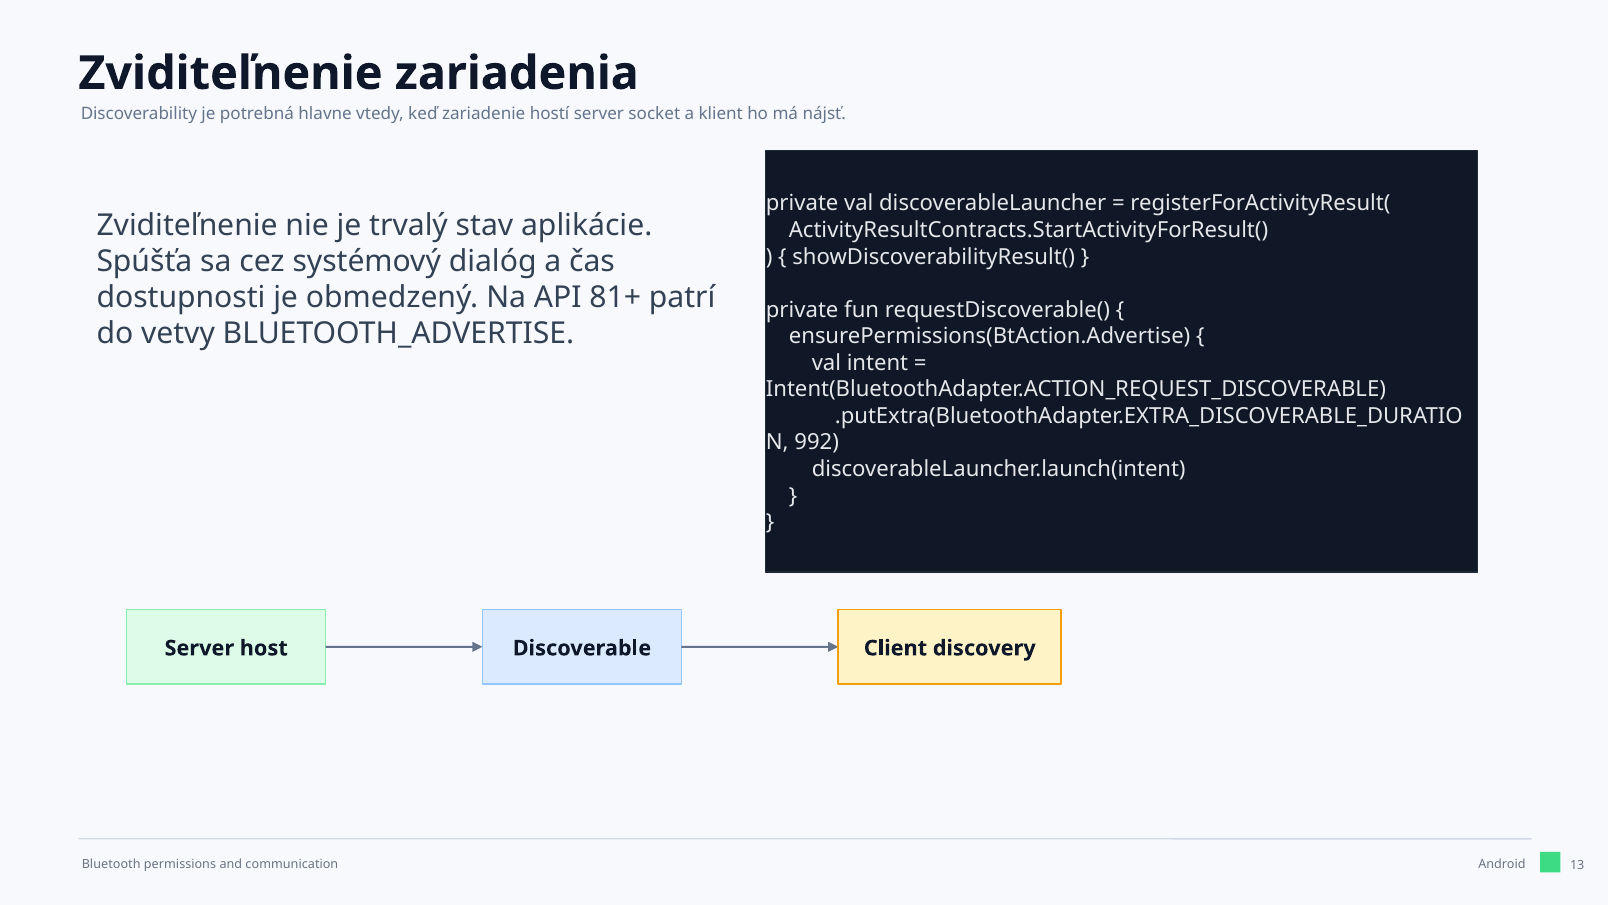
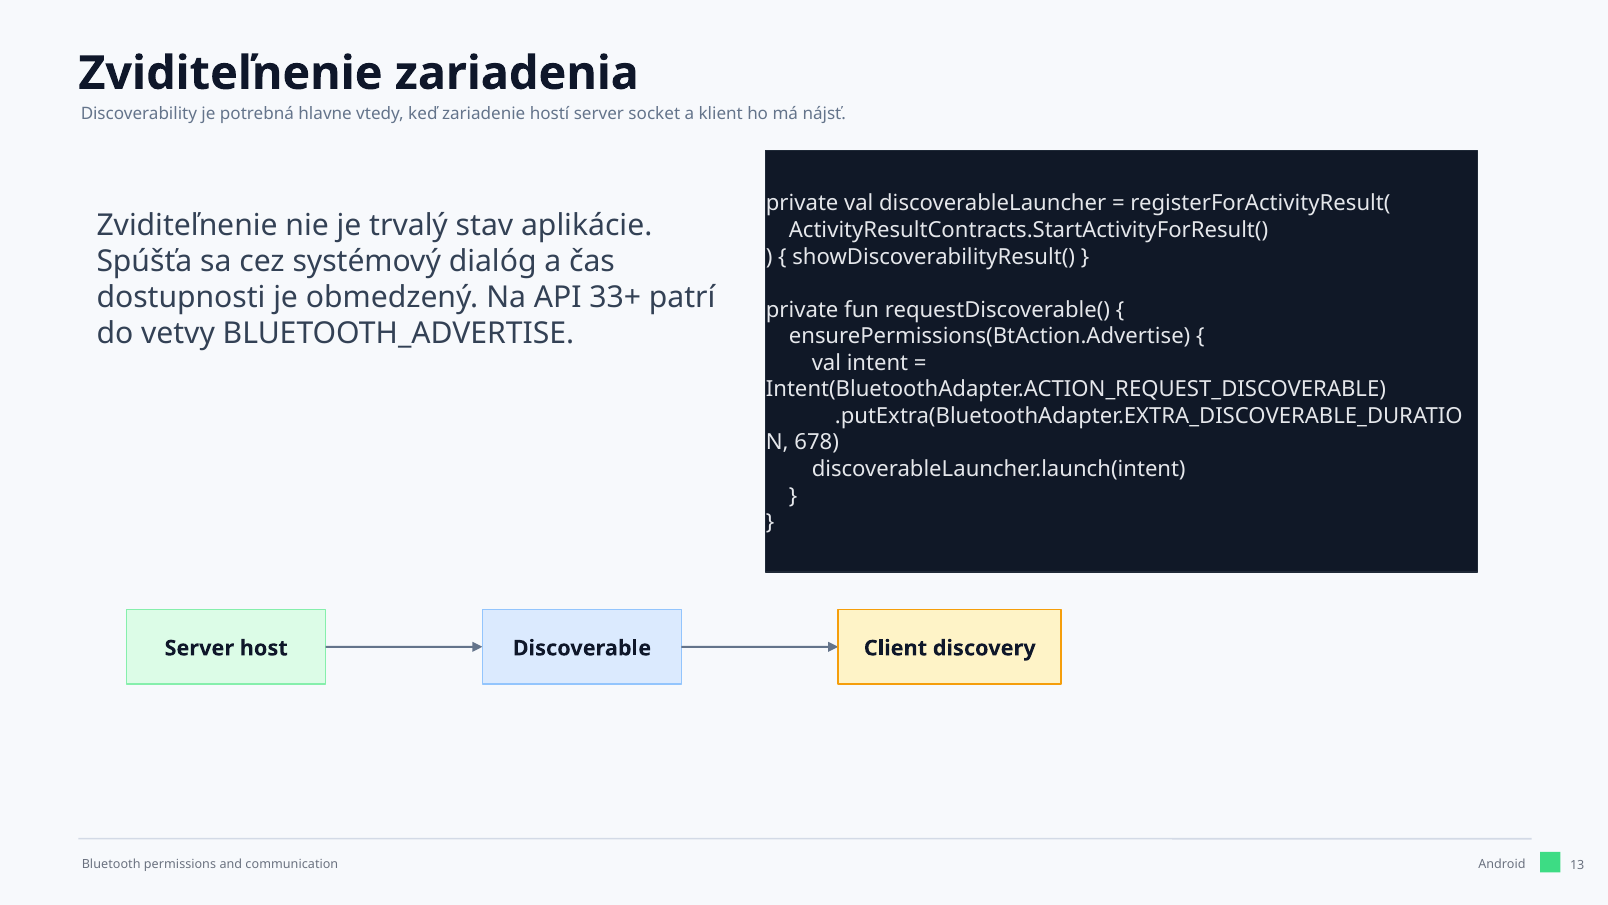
81+: 81+ -> 33+ (615, 298)
992: 992 -> 678 (817, 442)
